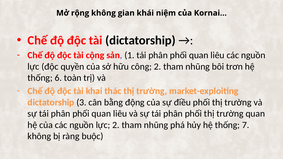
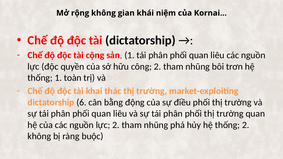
thống 6: 6 -> 1 (58, 78)
3: 3 -> 6 (81, 102)
thống 7: 7 -> 2 (246, 125)
